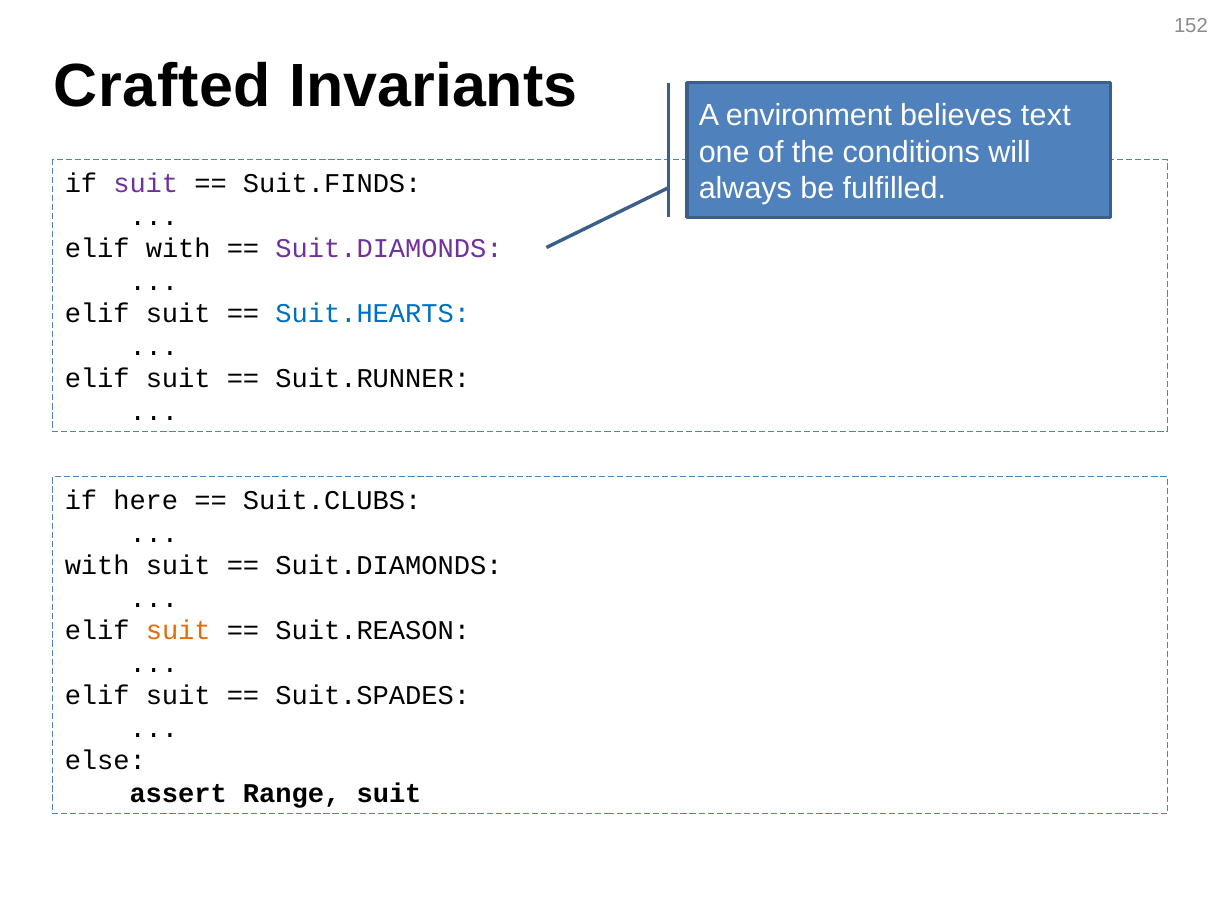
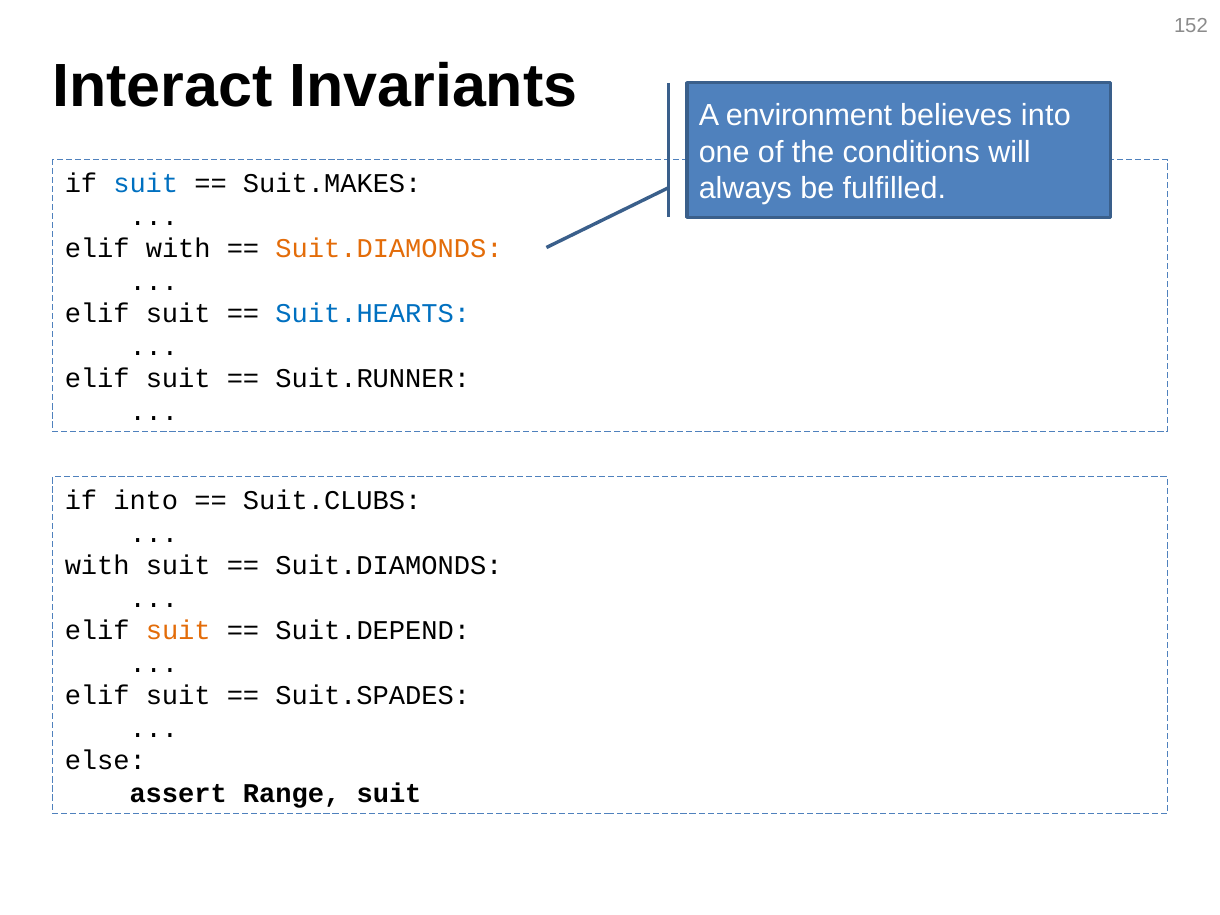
Crafted: Crafted -> Interact (163, 86)
believes text: text -> into (1046, 116)
suit colour: purple -> blue (146, 184)
Suit.FINDS: Suit.FINDS -> Suit.MAKES (332, 184)
Suit.DIAMONDS colour: purple -> orange (389, 249)
if here: here -> into (146, 501)
Suit.REASON: Suit.REASON -> Suit.DEPEND (373, 631)
